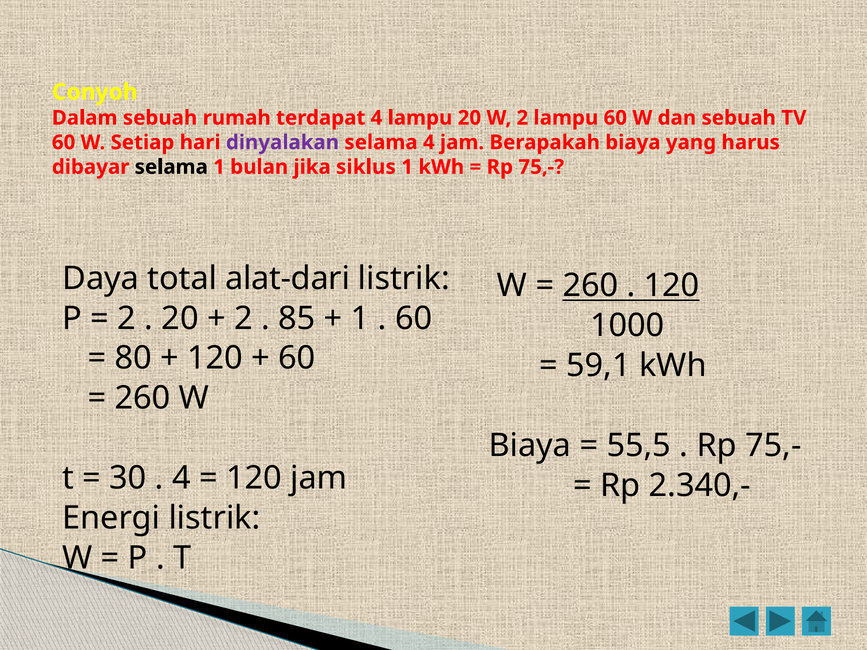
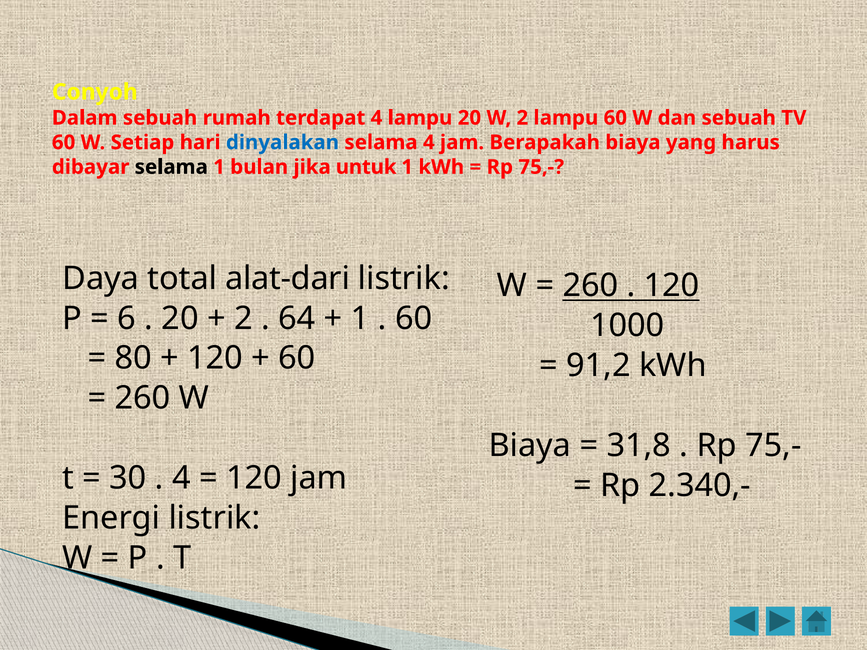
dinyalakan colour: purple -> blue (282, 143)
siklus: siklus -> untuk (366, 167)
2: 2 -> 6 (127, 318)
85: 85 -> 64 (297, 318)
59,1: 59,1 -> 91,2 (599, 366)
55,5: 55,5 -> 31,8 (639, 446)
